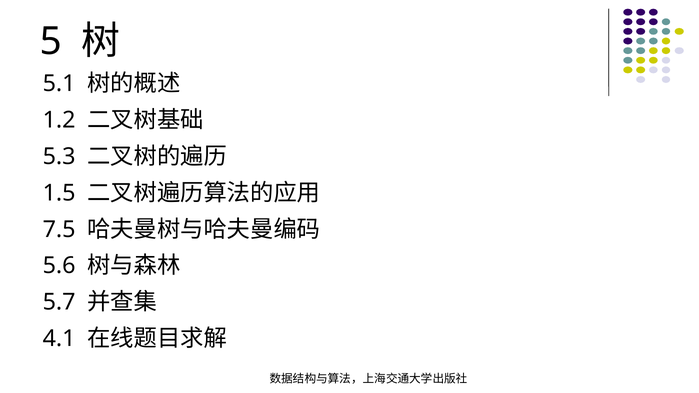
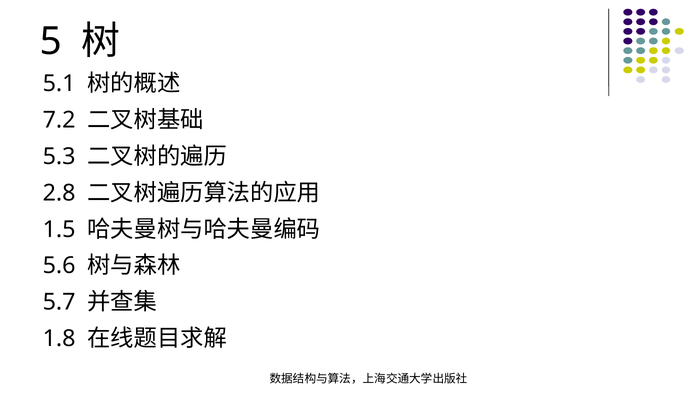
1.2: 1.2 -> 7.2 (59, 120)
1.5: 1.5 -> 2.8 (59, 193)
7.5: 7.5 -> 1.5 (59, 229)
4.1: 4.1 -> 1.8 (59, 339)
